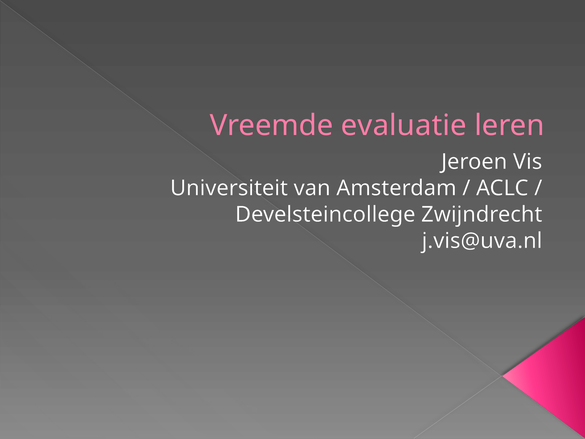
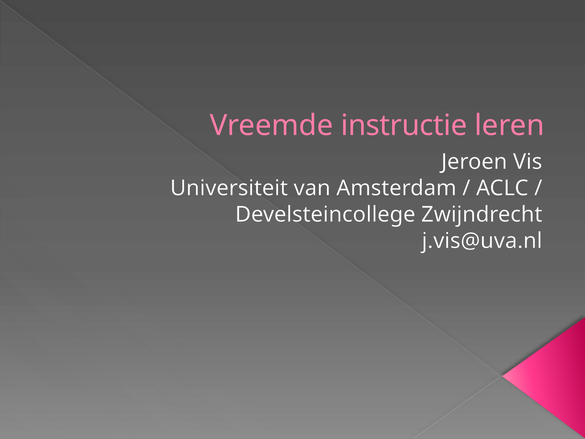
evaluatie: evaluatie -> instructie (404, 125)
